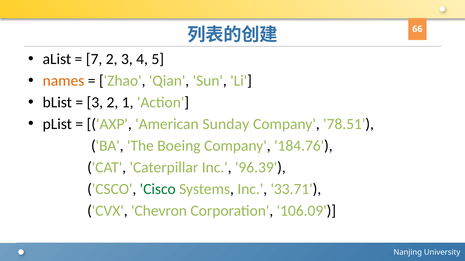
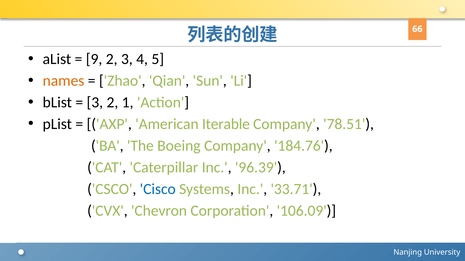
7: 7 -> 9 (94, 59)
Sunday: Sunday -> Iterable (226, 124)
Cisco colour: green -> blue (158, 189)
